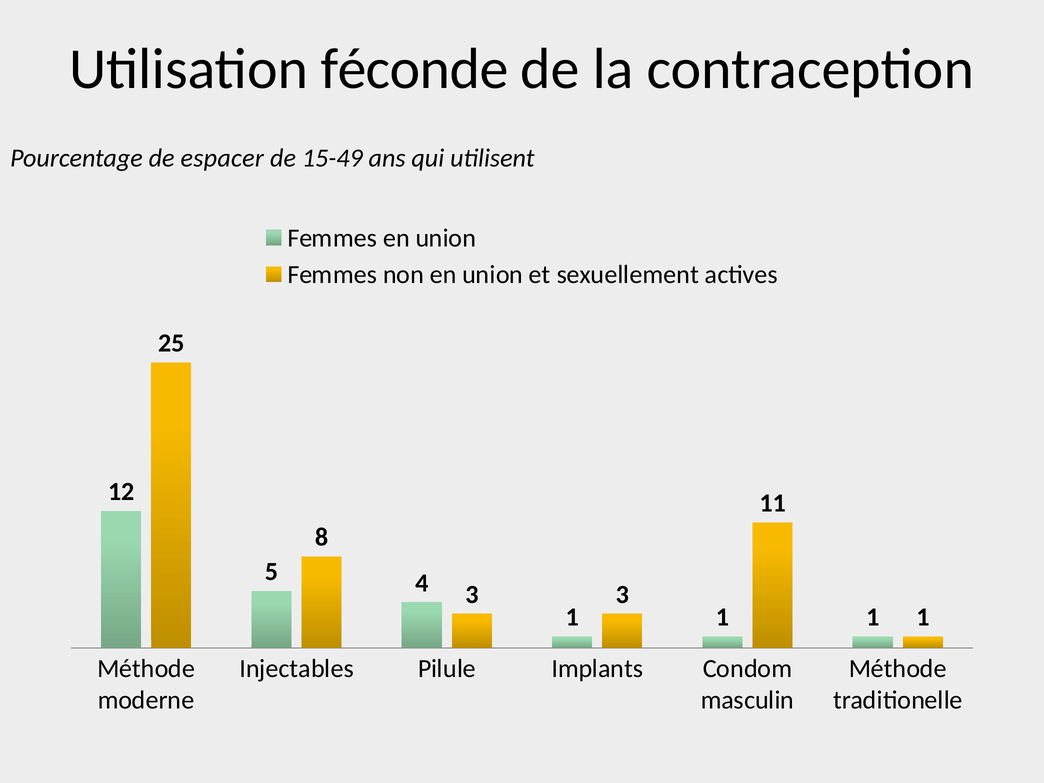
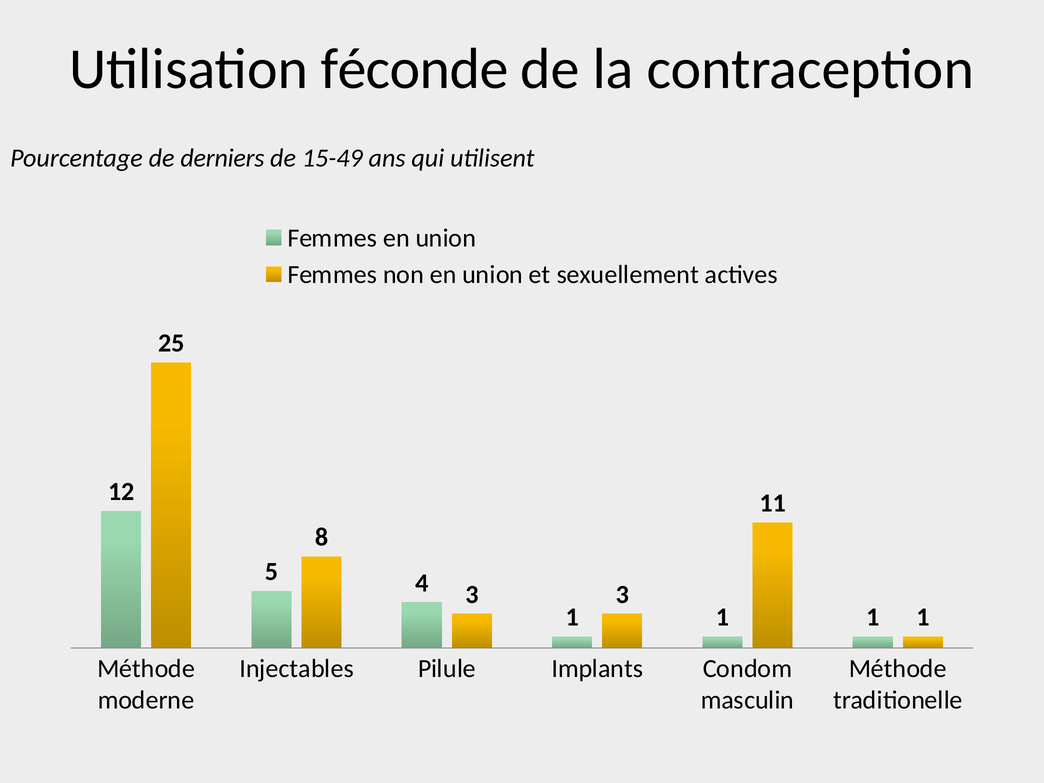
espacer: espacer -> derniers (222, 158)
